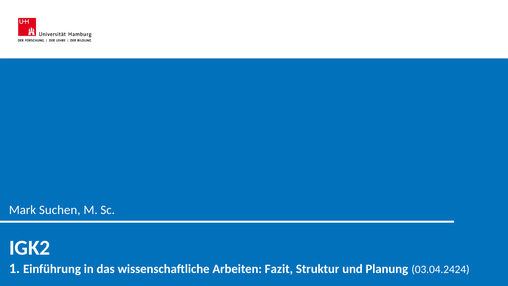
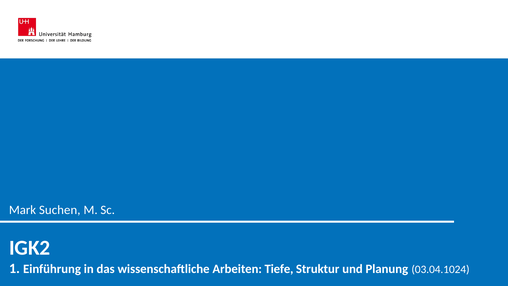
Fazit: Fazit -> Tiefe (279, 269)
03.04.2424: 03.04.2424 -> 03.04.1024 (441, 269)
